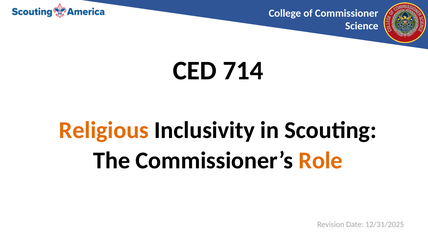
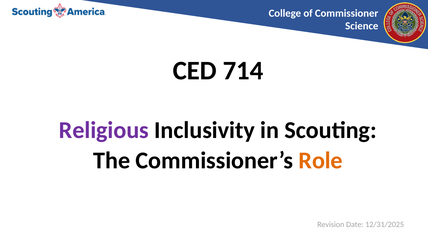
Religious colour: orange -> purple (104, 130)
